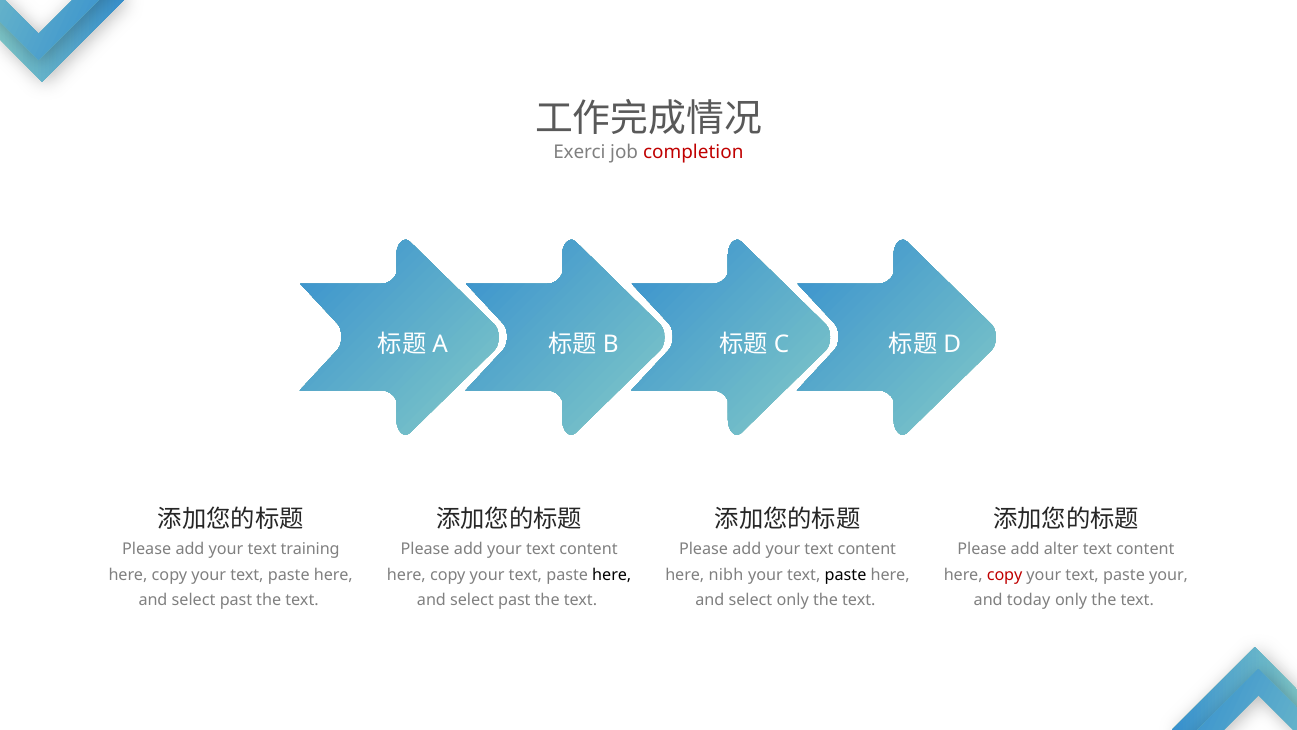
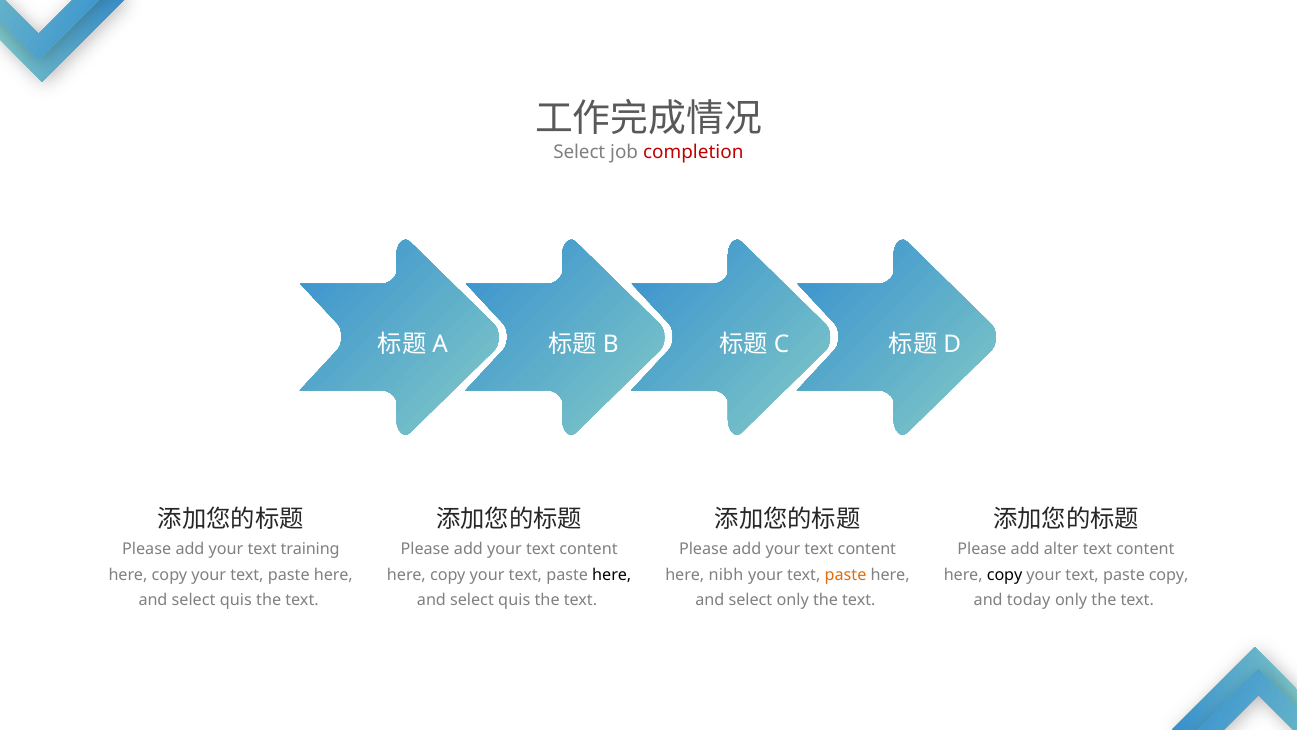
Exerci: Exerci -> Select (579, 152)
paste colour: black -> orange (846, 574)
copy colour: red -> black (1005, 574)
paste your: your -> copy (1169, 574)
past: past -> quis (236, 600)
past: past -> quis (514, 600)
